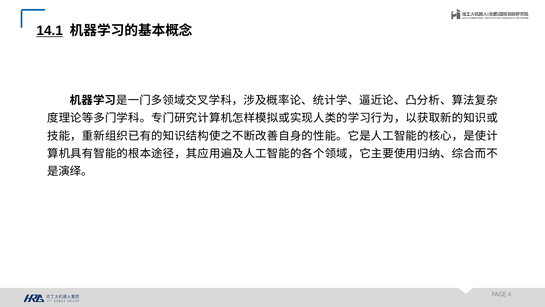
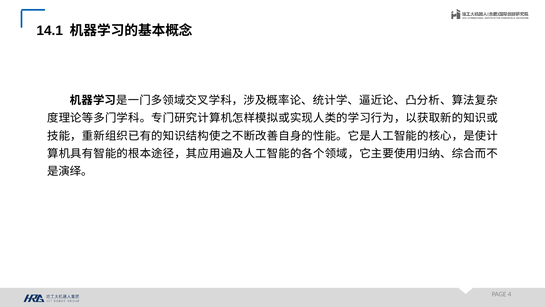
14.1 underline: present -> none (50, 31)
